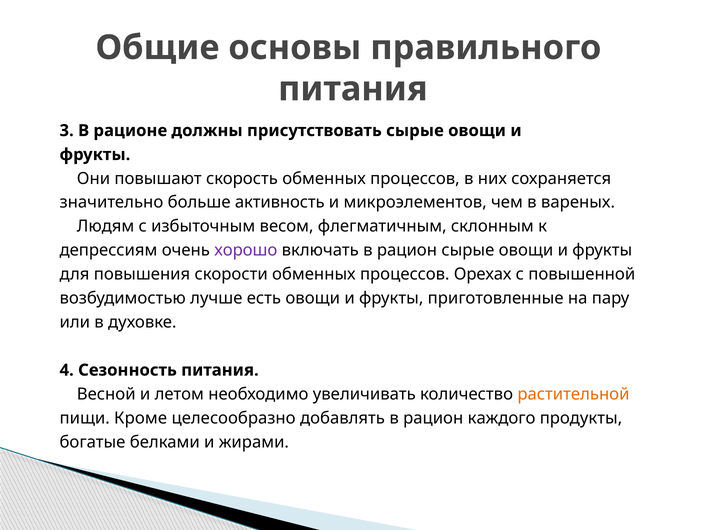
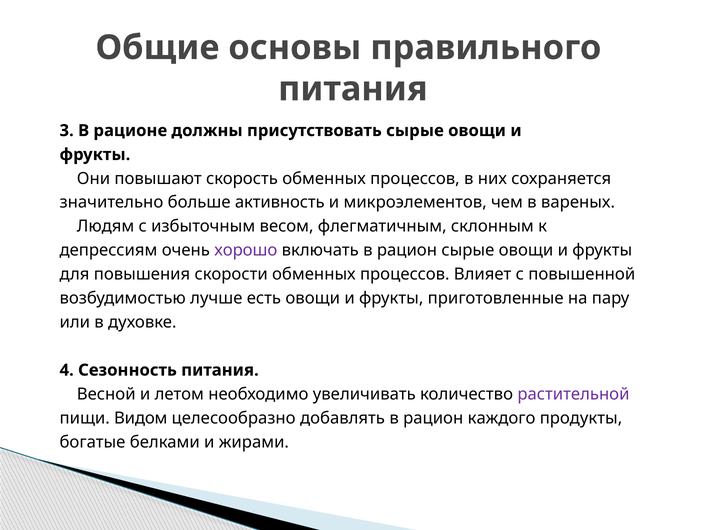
Орехах: Орехах -> Влияет (483, 274)
растительной colour: orange -> purple (573, 394)
Кроме: Кроме -> Видом (141, 418)
